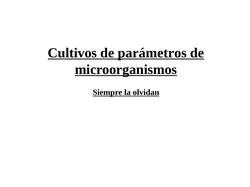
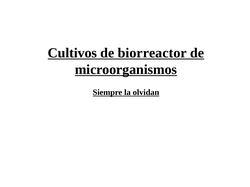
parámetros: parámetros -> biorreactor (152, 53)
